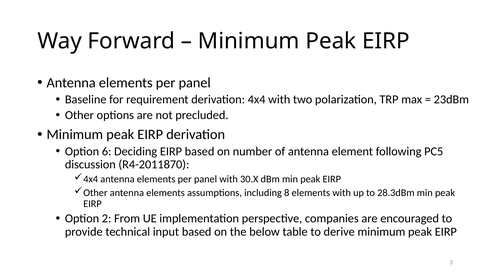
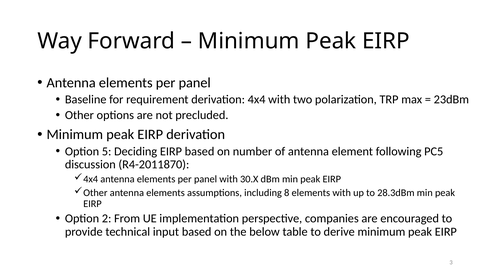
6: 6 -> 5 (107, 152)
